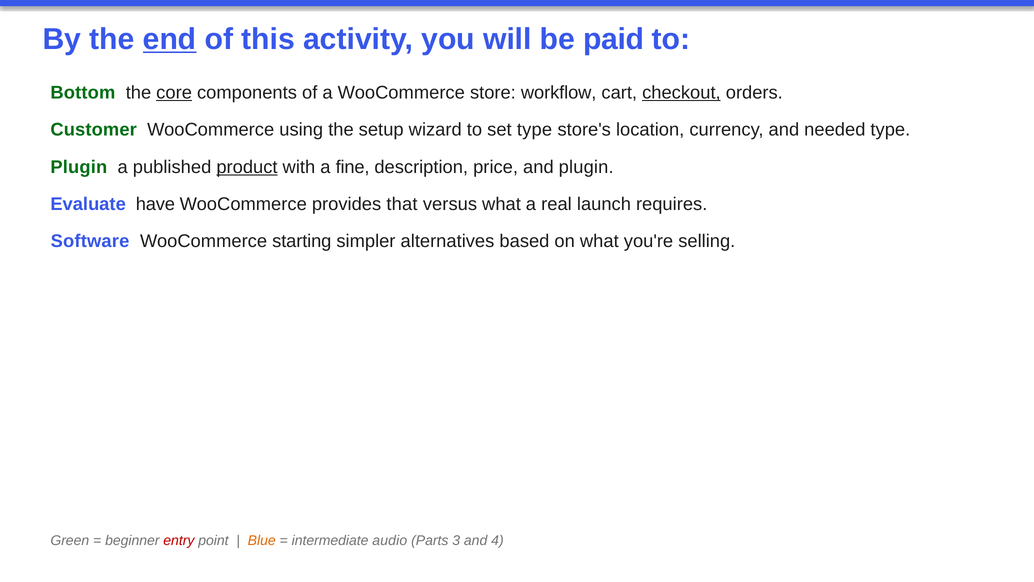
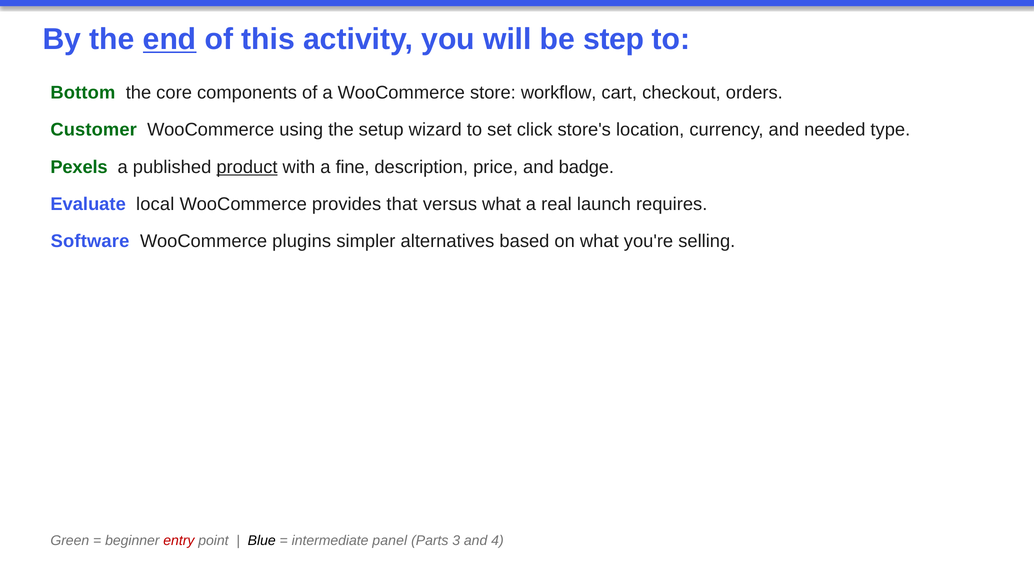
paid: paid -> step (614, 39)
core underline: present -> none (174, 93)
checkout underline: present -> none (681, 93)
set type: type -> click (535, 130)
Plugin: Plugin -> Pexels (79, 167)
and plugin: plugin -> badge (586, 167)
have: have -> local (155, 204)
starting: starting -> plugins (302, 241)
Blue colour: orange -> black (262, 540)
audio: audio -> panel (390, 540)
